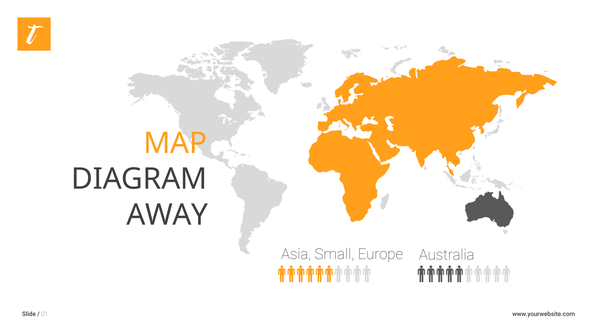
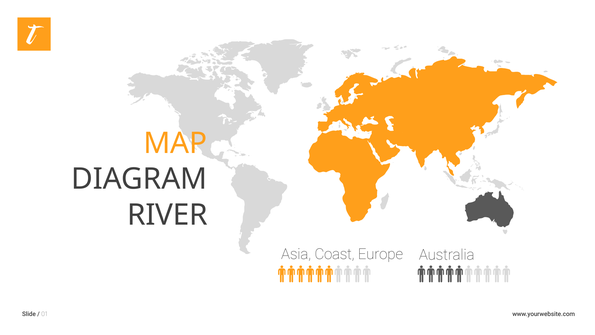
AWAY: AWAY -> RIVER (167, 215)
Small: Small -> Coast (335, 254)
